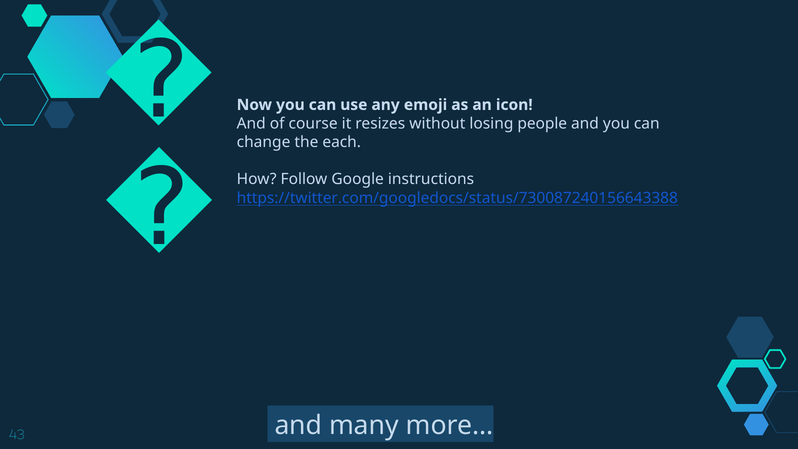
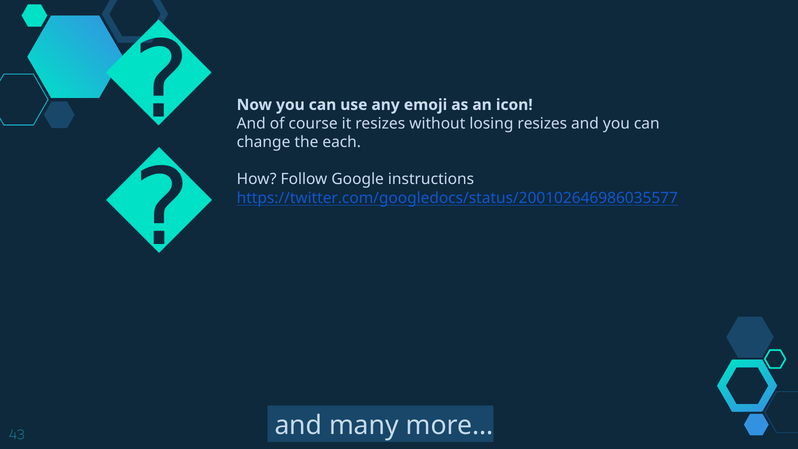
losing people: people -> resizes (542, 123)
https://twitter.com/googledocs/status/730087240156643388: https://twitter.com/googledocs/status/730087240156643388 -> https://twitter.com/googledocs/status/200102646986035577 (457, 198)
